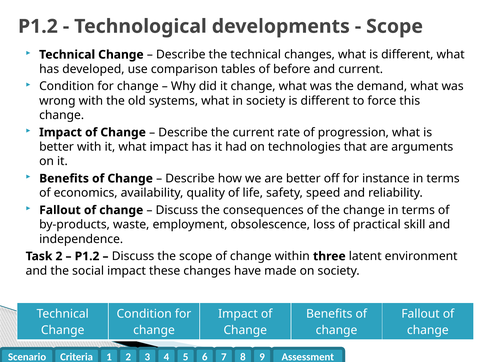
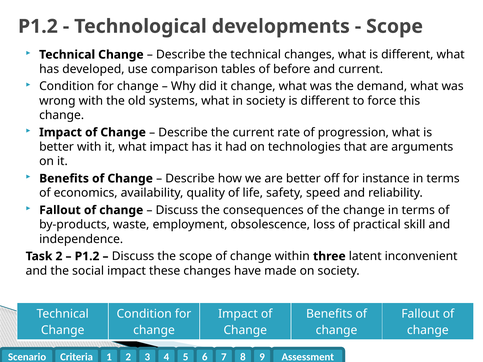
environment: environment -> inconvenient (421, 256)
